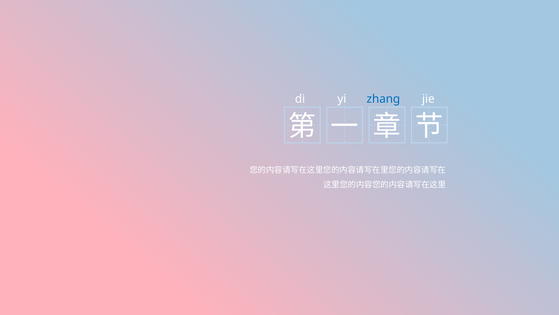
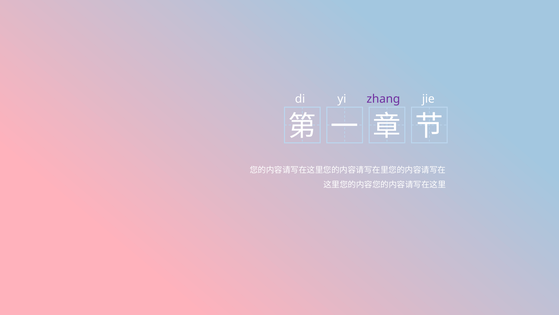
zhang colour: blue -> purple (383, 99)
